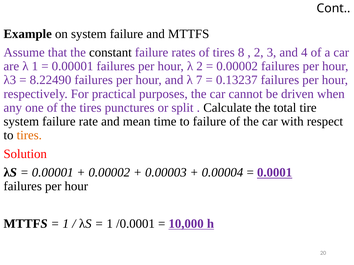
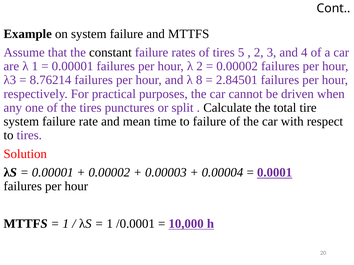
8: 8 -> 5 (241, 53)
8.22490: 8.22490 -> 8.76214 (50, 80)
7: 7 -> 8 (199, 80)
0.13237: 0.13237 -> 2.84501 (237, 80)
tires colour: orange -> purple (29, 135)
